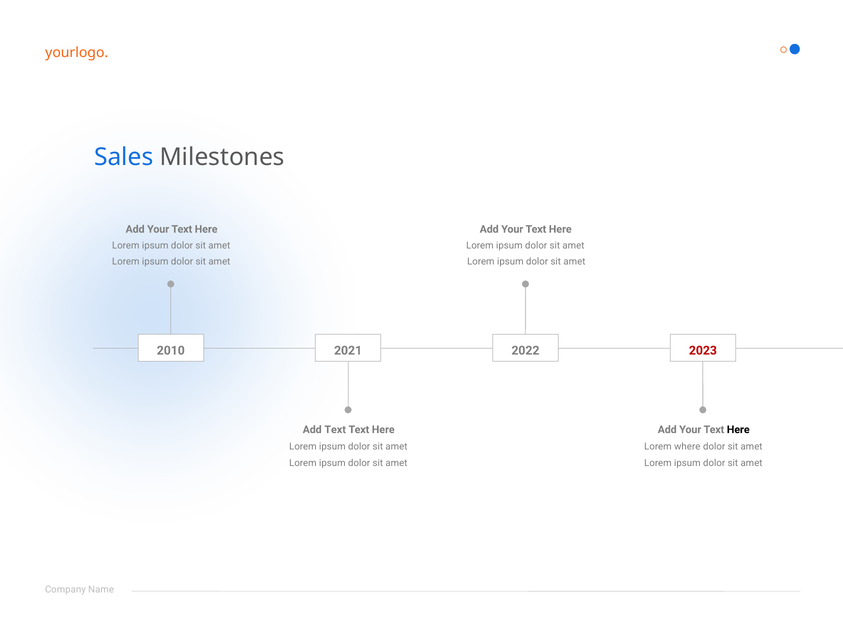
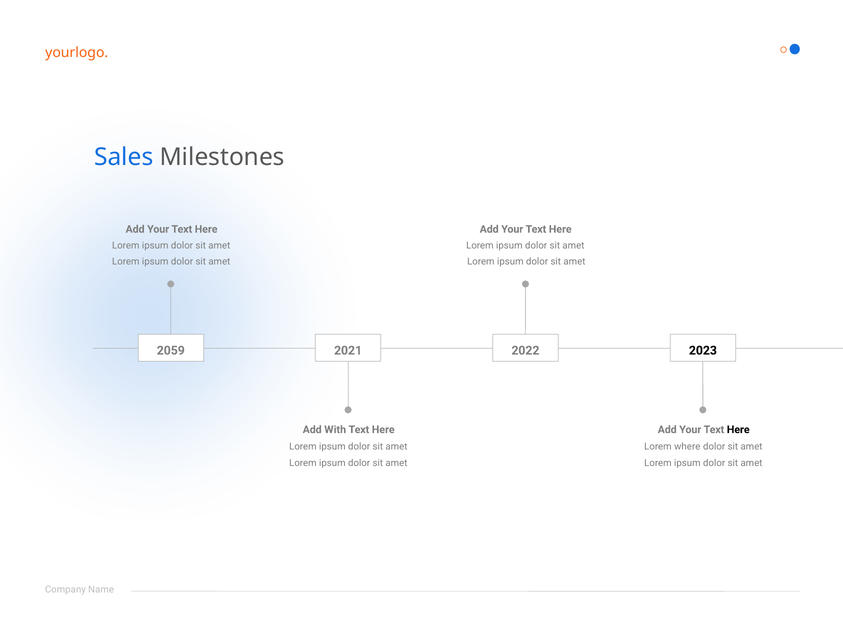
2010: 2010 -> 2059 (171, 351)
2023 colour: red -> black (703, 351)
Add Text: Text -> With (335, 430)
